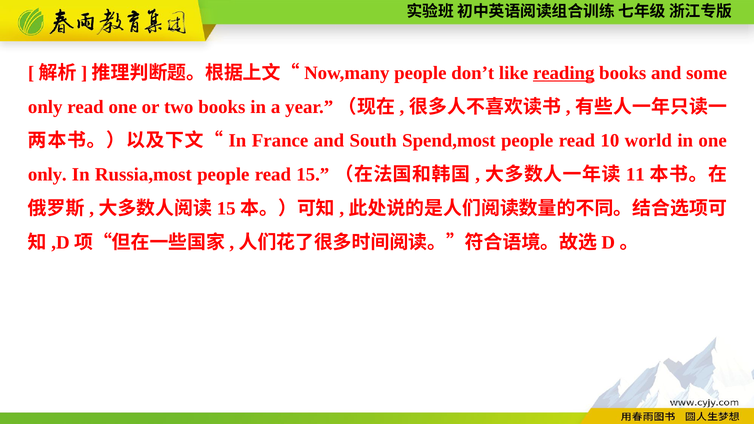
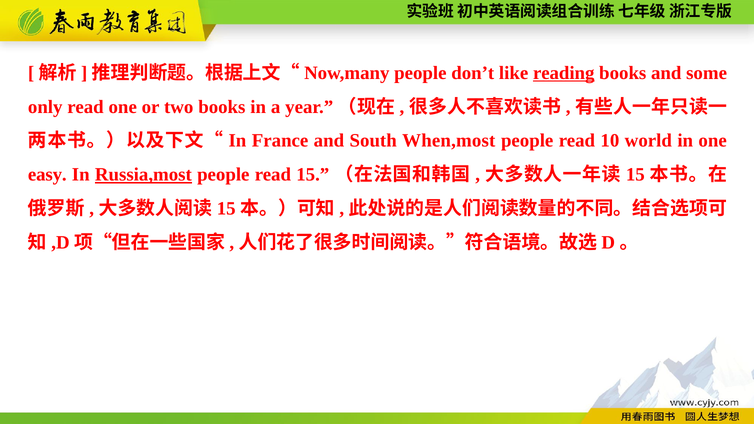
Spend,most: Spend,most -> When,most (449, 141)
only: only -> easy (47, 175)
Russia,most underline: none -> present (143, 175)
11: 11 -> 15 (635, 175)
